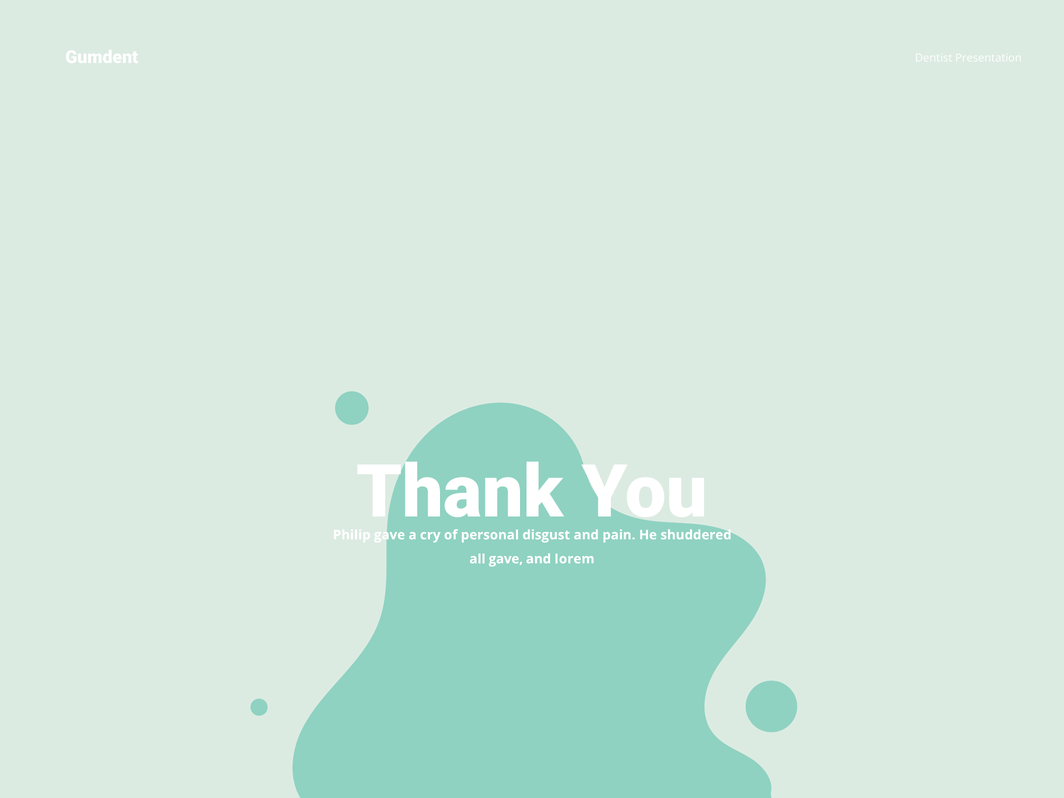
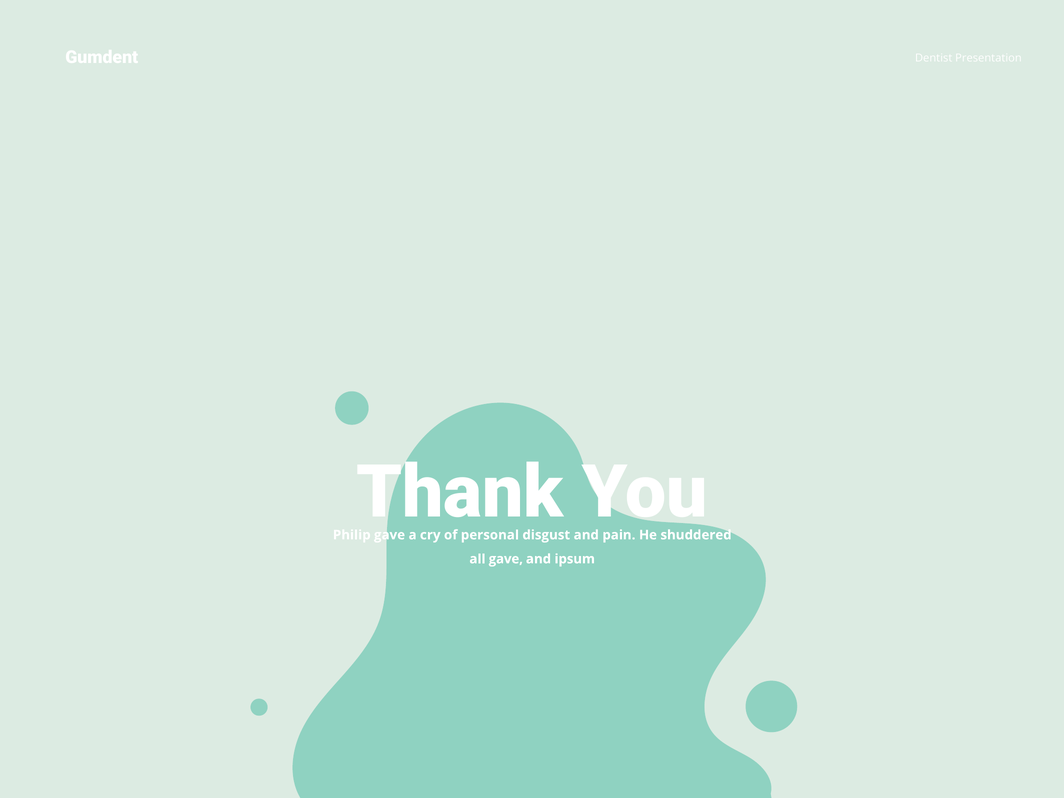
lorem: lorem -> ipsum (575, 559)
